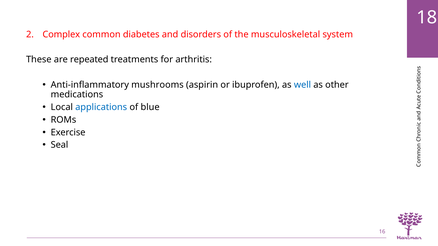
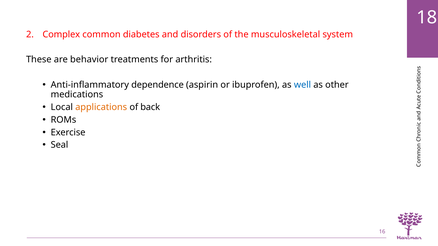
repeated: repeated -> behavior (89, 60)
mushrooms: mushrooms -> dependence (158, 85)
applications colour: blue -> orange (101, 107)
blue: blue -> back (150, 107)
